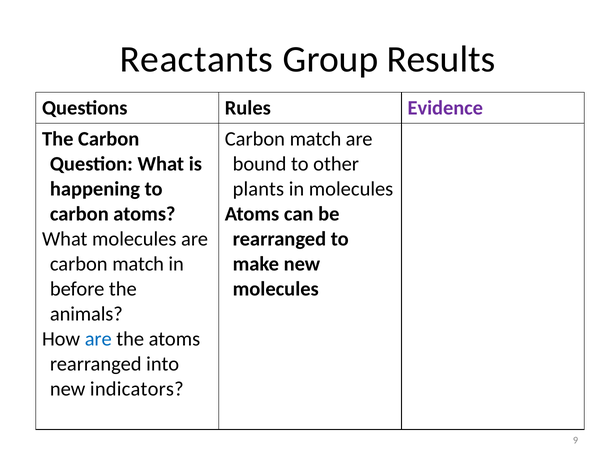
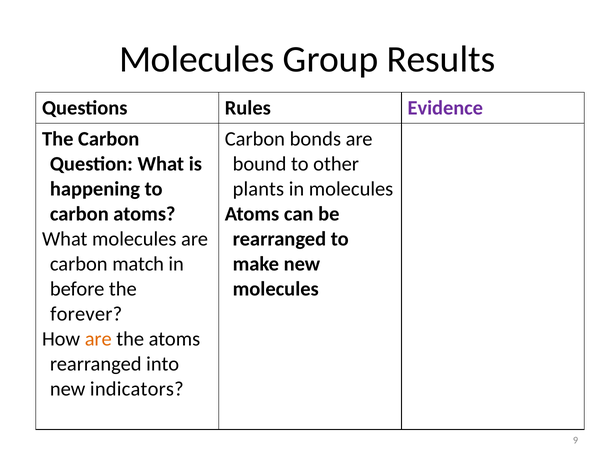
Reactants: Reactants -> Molecules (197, 60)
match: match -> bonds (315, 139)
animals: animals -> forever (86, 314)
are colour: blue -> orange (98, 339)
